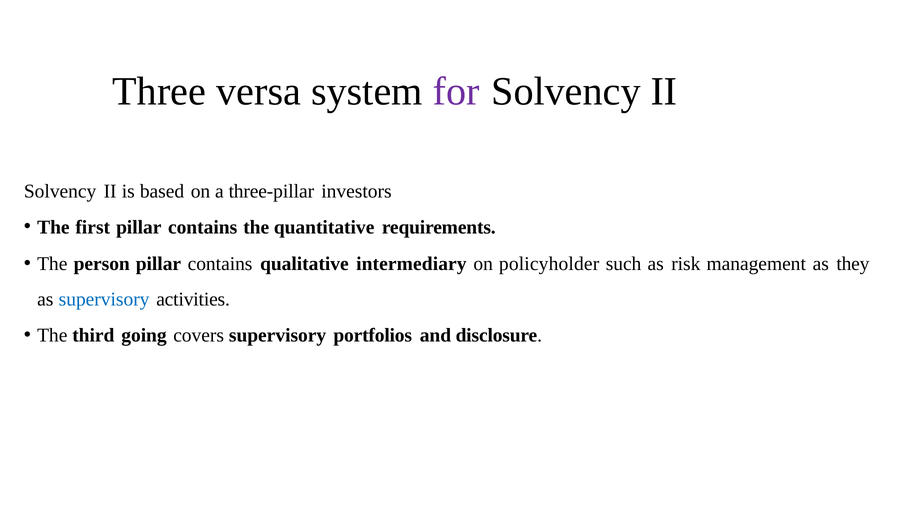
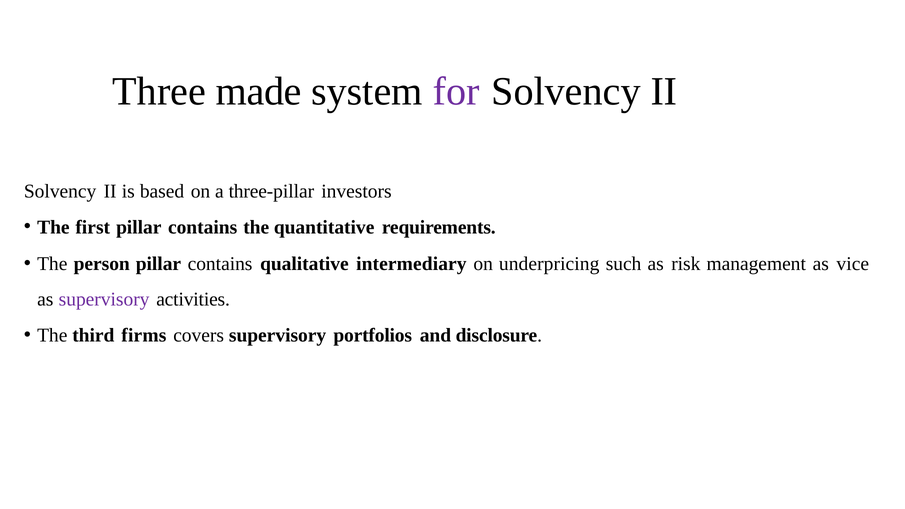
versa: versa -> made (259, 91)
policyholder: policyholder -> underpricing (549, 264)
they: they -> vice (853, 264)
supervisory colour: blue -> purple (104, 300)
going: going -> firms (144, 335)
